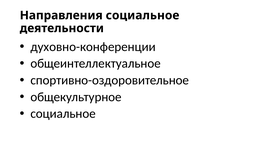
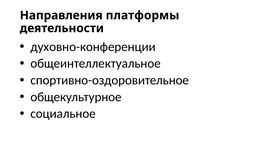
Направления социальное: социальное -> платформы (143, 15)
